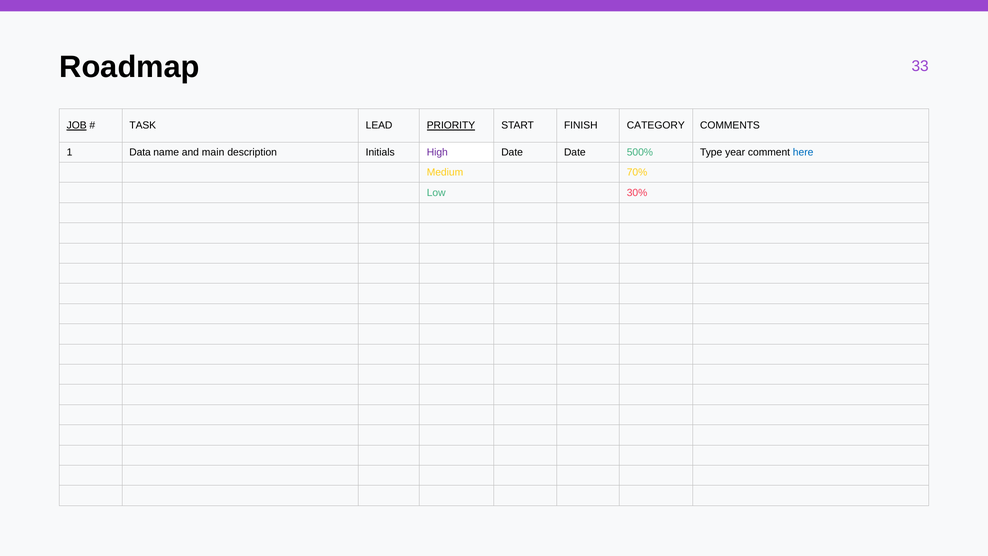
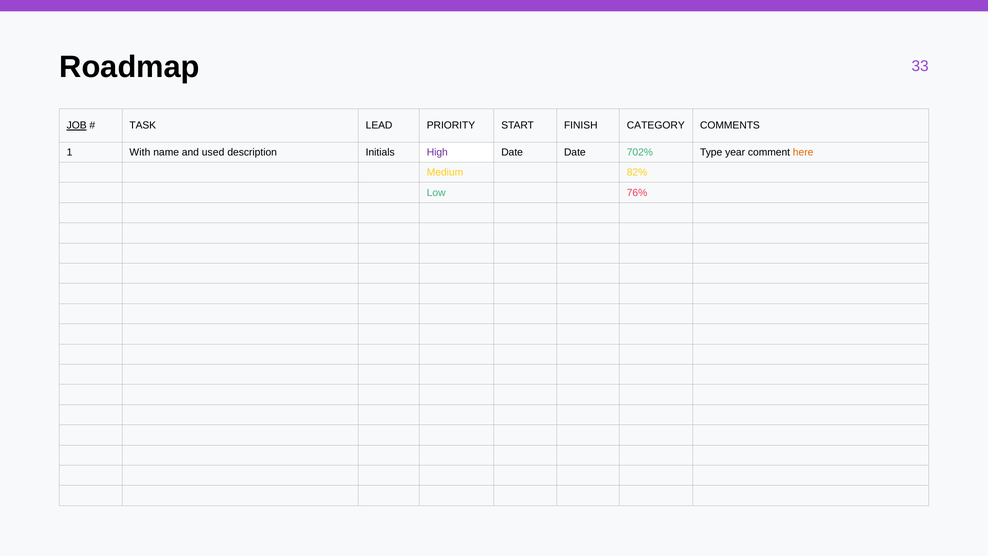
PRIORITY underline: present -> none (451, 125)
Data: Data -> With (140, 152)
main: main -> used (213, 152)
500%: 500% -> 702% (640, 152)
here colour: blue -> orange (803, 152)
70%: 70% -> 82% (637, 172)
30%: 30% -> 76% (637, 193)
